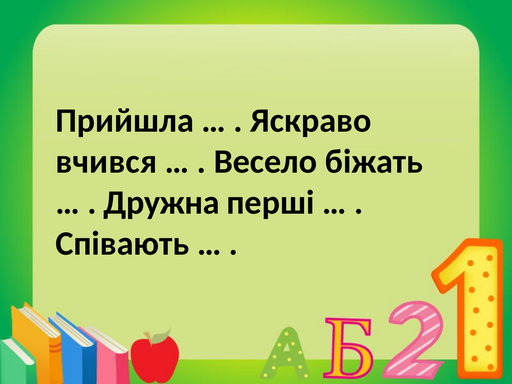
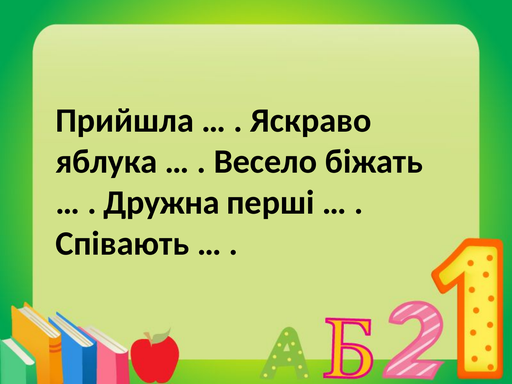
вчився: вчився -> яблука (106, 162)
